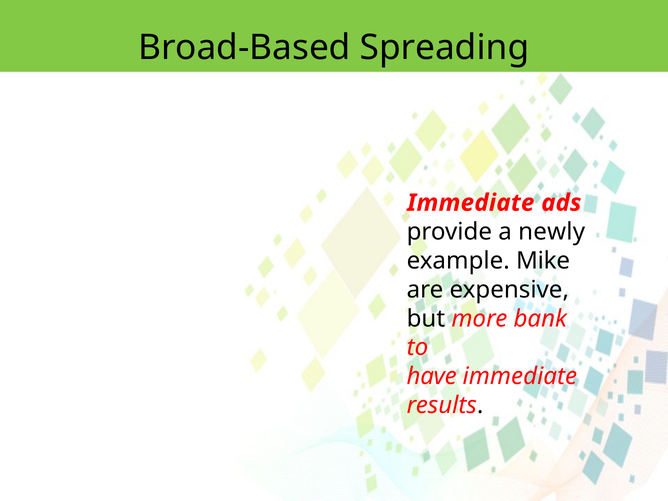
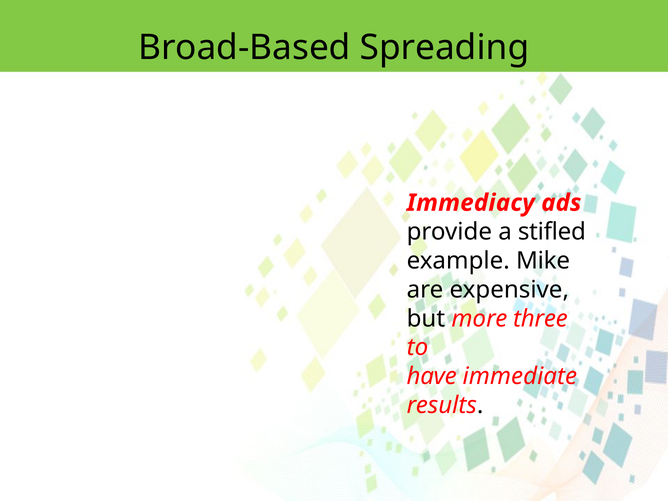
Immediate: Immediate -> Immediacy (471, 203)
newly: newly -> stifled (552, 232)
bank: bank -> three (540, 319)
